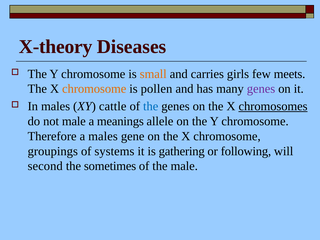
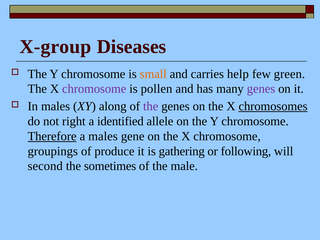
X-theory: X-theory -> X-group (55, 47)
girls: girls -> help (238, 74)
meets: meets -> green (289, 74)
chromosome colour: orange -> purple (94, 89)
cattle: cattle -> along (113, 106)
the colour: blue -> purple (151, 106)
not male: male -> right (74, 121)
meanings: meanings -> identified (120, 121)
Therefore underline: none -> present (52, 136)
systems: systems -> produce (114, 151)
